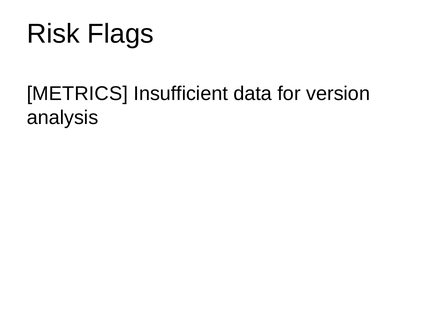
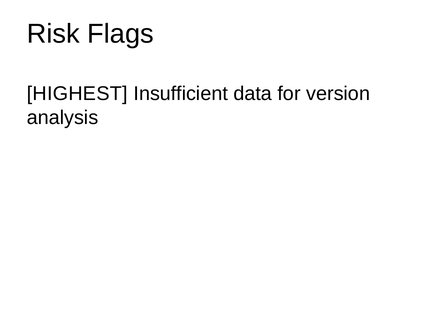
METRICS: METRICS -> HIGHEST (77, 94)
